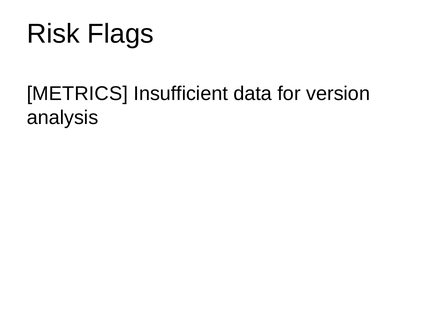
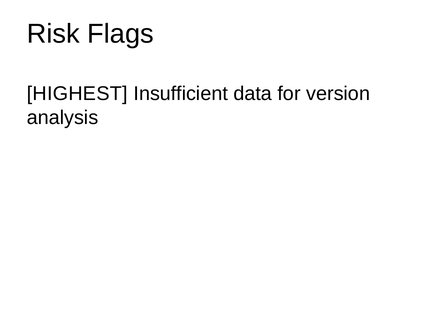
METRICS: METRICS -> HIGHEST (77, 94)
